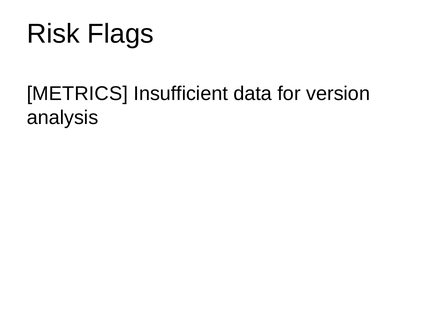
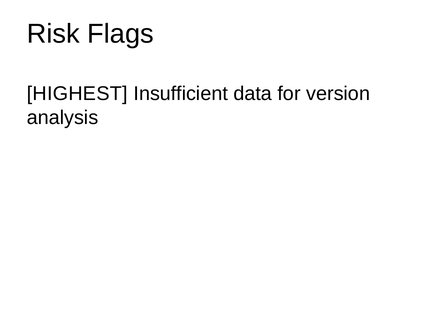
METRICS: METRICS -> HIGHEST (77, 94)
